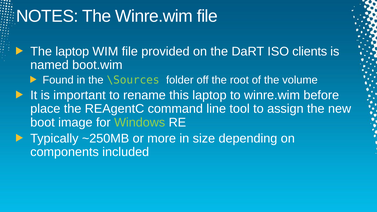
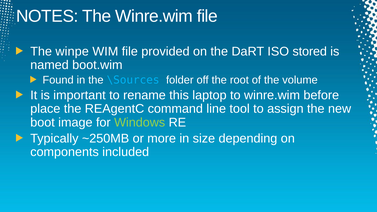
The laptop: laptop -> winpe (72, 52)
clients: clients -> stored (310, 52)
\Sources colour: light green -> light blue (133, 80)
